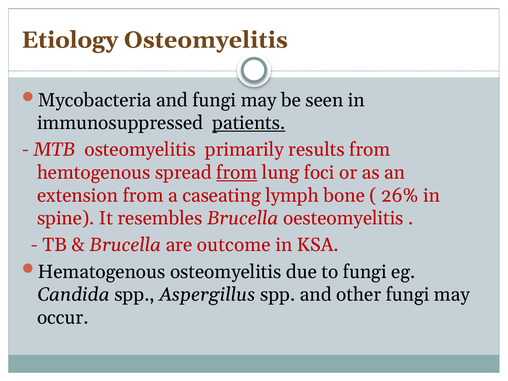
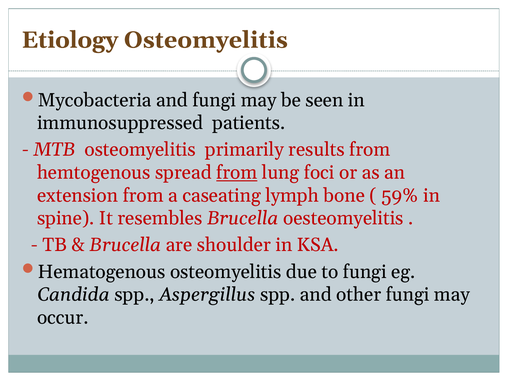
patients underline: present -> none (249, 123)
26%: 26% -> 59% (400, 195)
outcome: outcome -> shoulder (234, 245)
